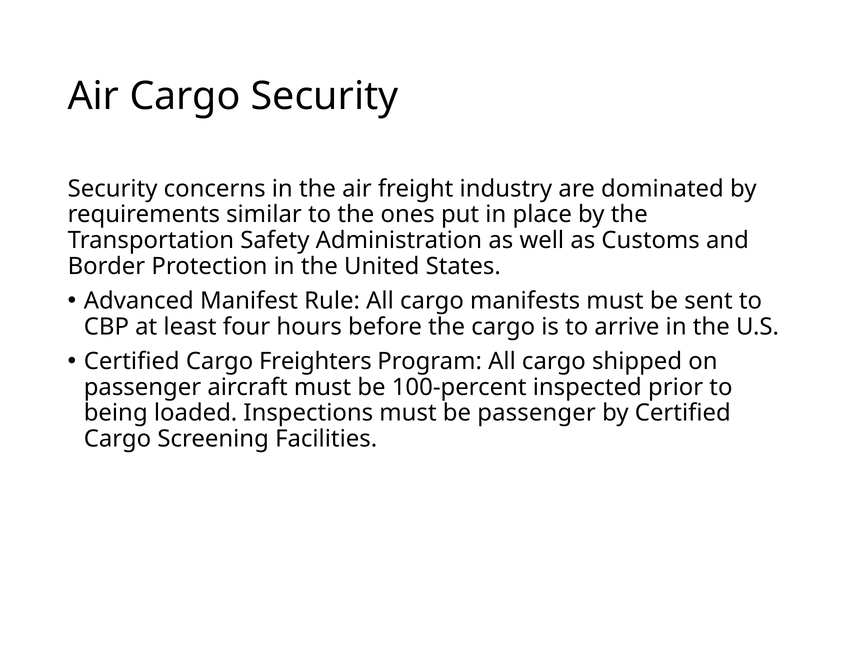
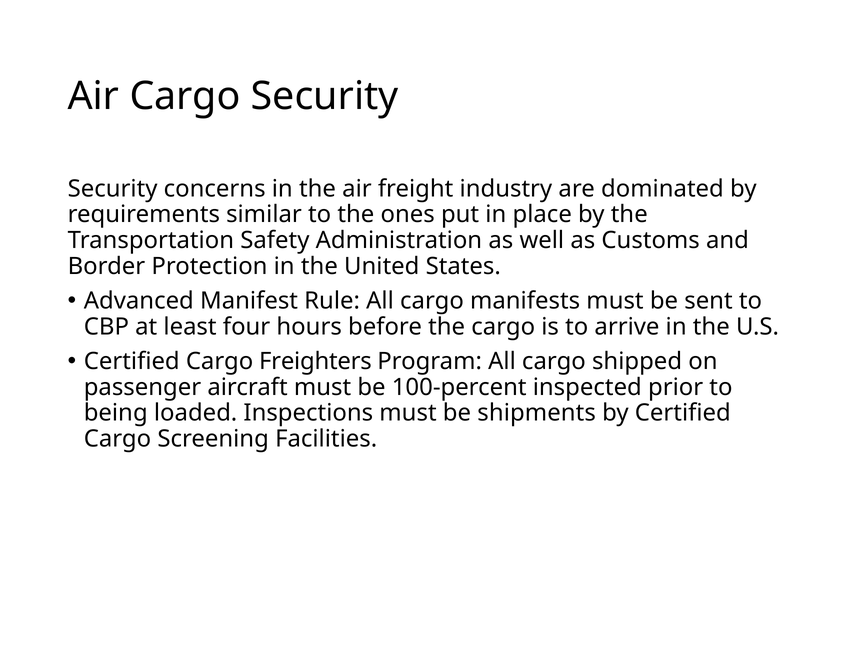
be passenger: passenger -> shipments (537, 413)
